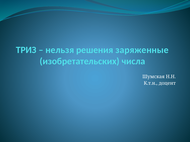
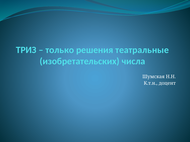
нельзя: нельзя -> только (60, 50)
заряженные: заряженные -> театральные (142, 50)
